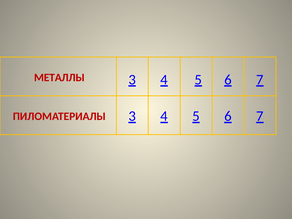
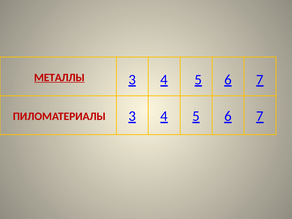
МЕТАЛЛЫ underline: none -> present (59, 77)
